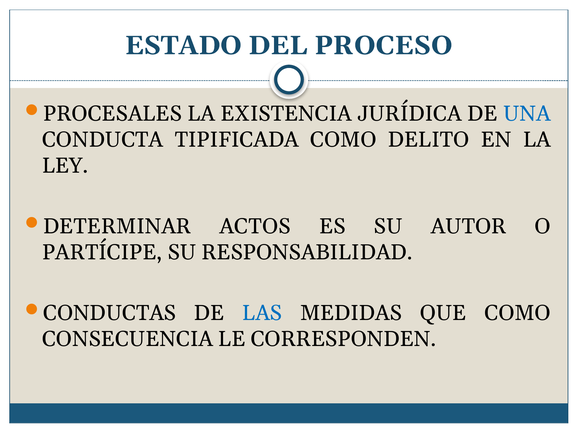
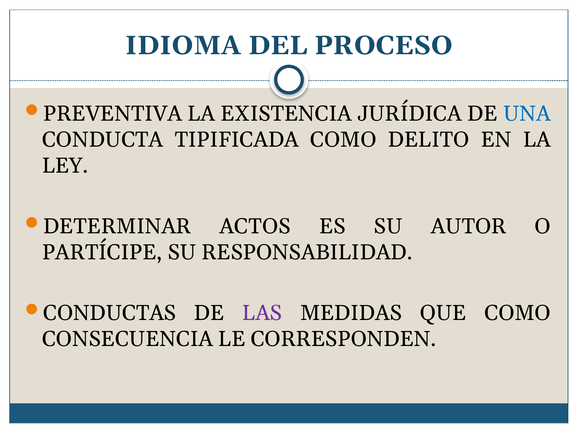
ESTADO: ESTADO -> IDIOMA (183, 46)
PROCESALES: PROCESALES -> PREVENTIVA (113, 114)
LAS colour: blue -> purple (262, 314)
